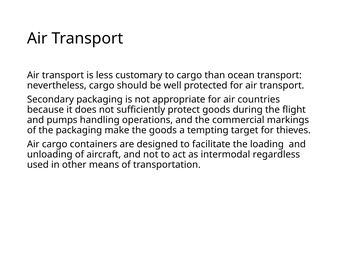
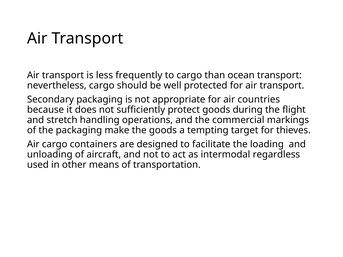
customary: customary -> frequently (139, 75)
pumps: pumps -> stretch (62, 120)
